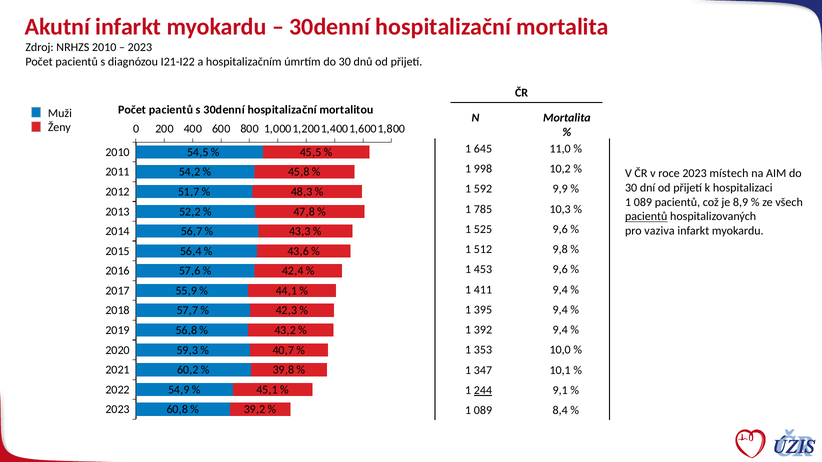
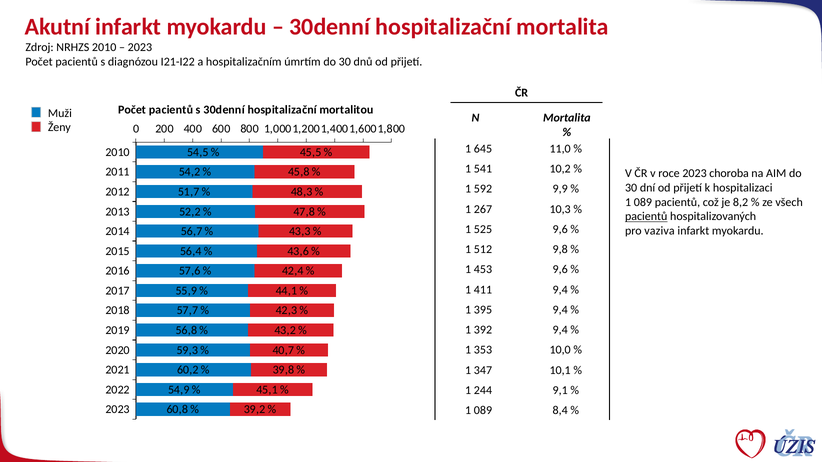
998: 998 -> 541 (483, 169)
místech: místech -> choroba (729, 173)
8,9: 8,9 -> 8,2 (741, 202)
785: 785 -> 267 (483, 209)
244 underline: present -> none (483, 391)
